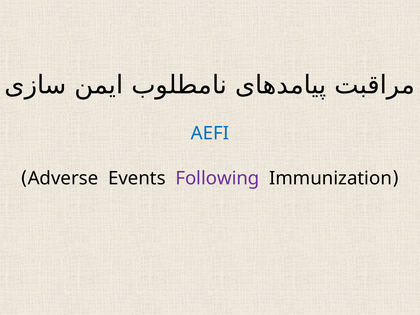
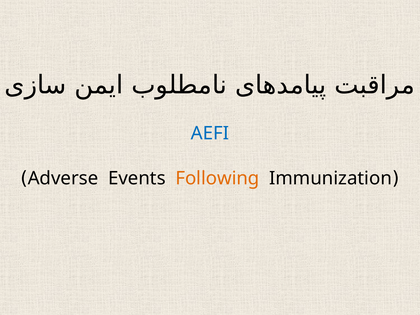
Following colour: purple -> orange (217, 178)
